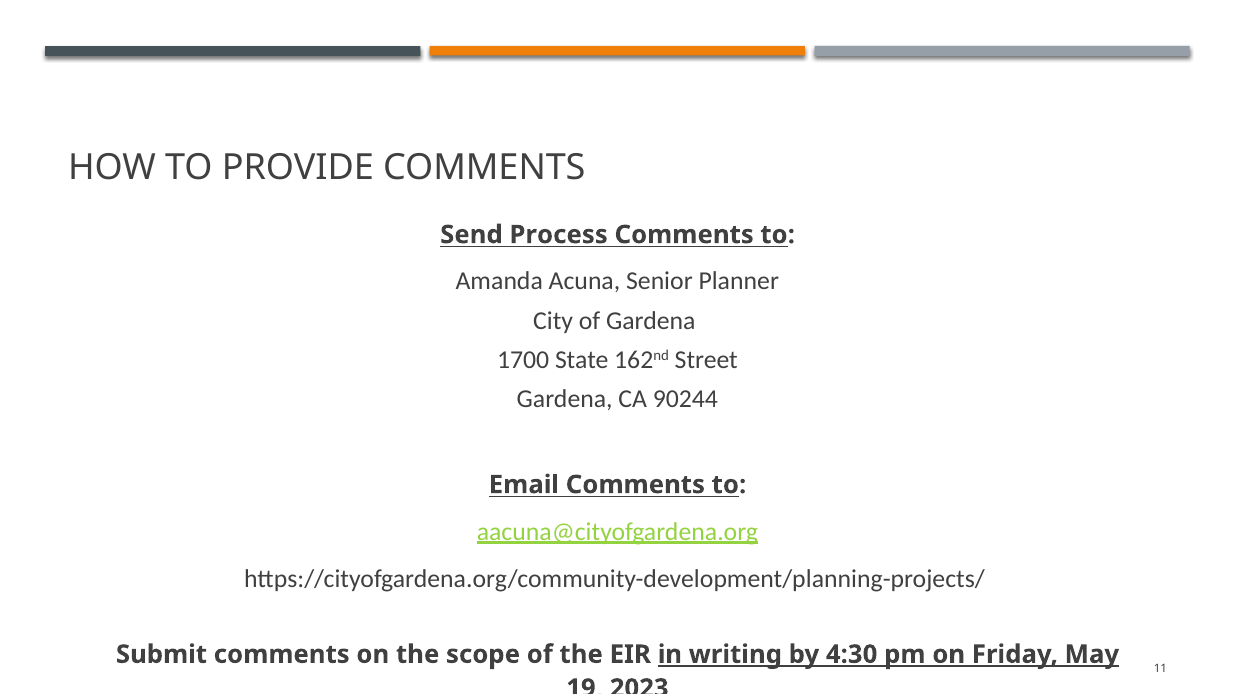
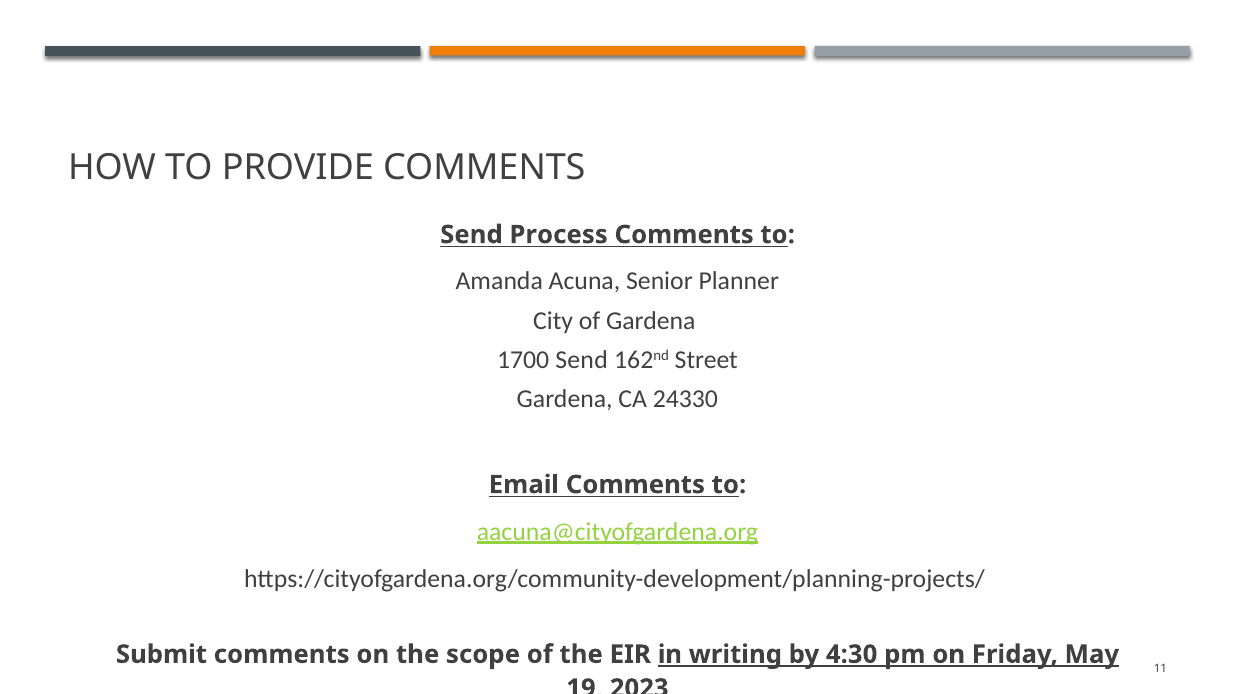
1700 State: State -> Send (582, 360)
90244: 90244 -> 24330 (685, 399)
